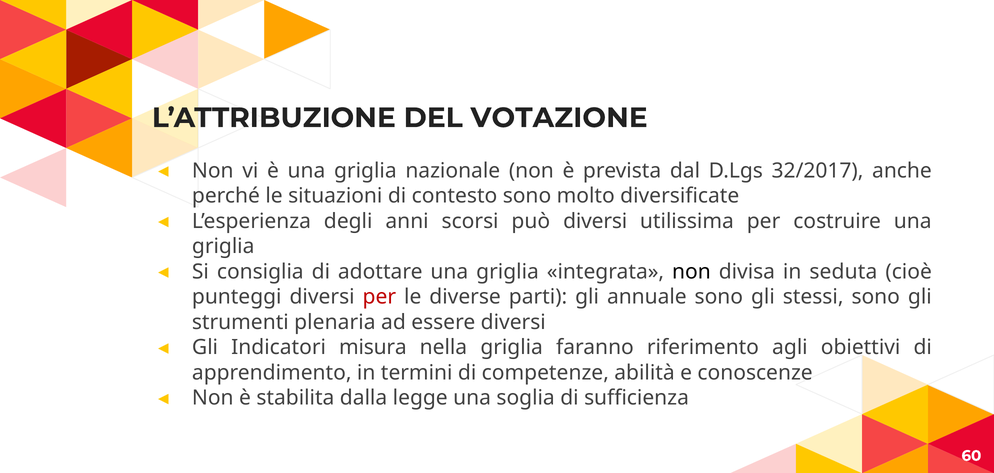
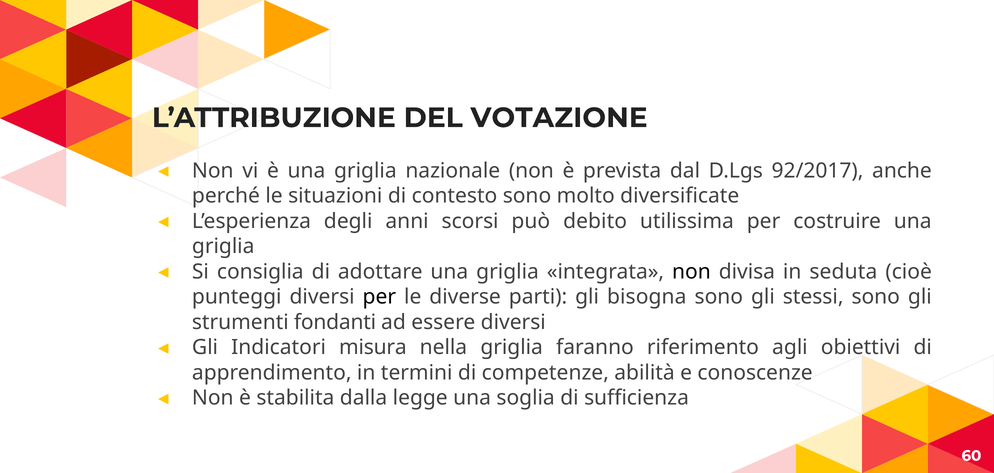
32/2017: 32/2017 -> 92/2017 (818, 171)
può diversi: diversi -> debito (595, 221)
per colour: red -> black (379, 297)
annuale: annuale -> bisogna (647, 297)
plenaria: plenaria -> fondanti (335, 322)
